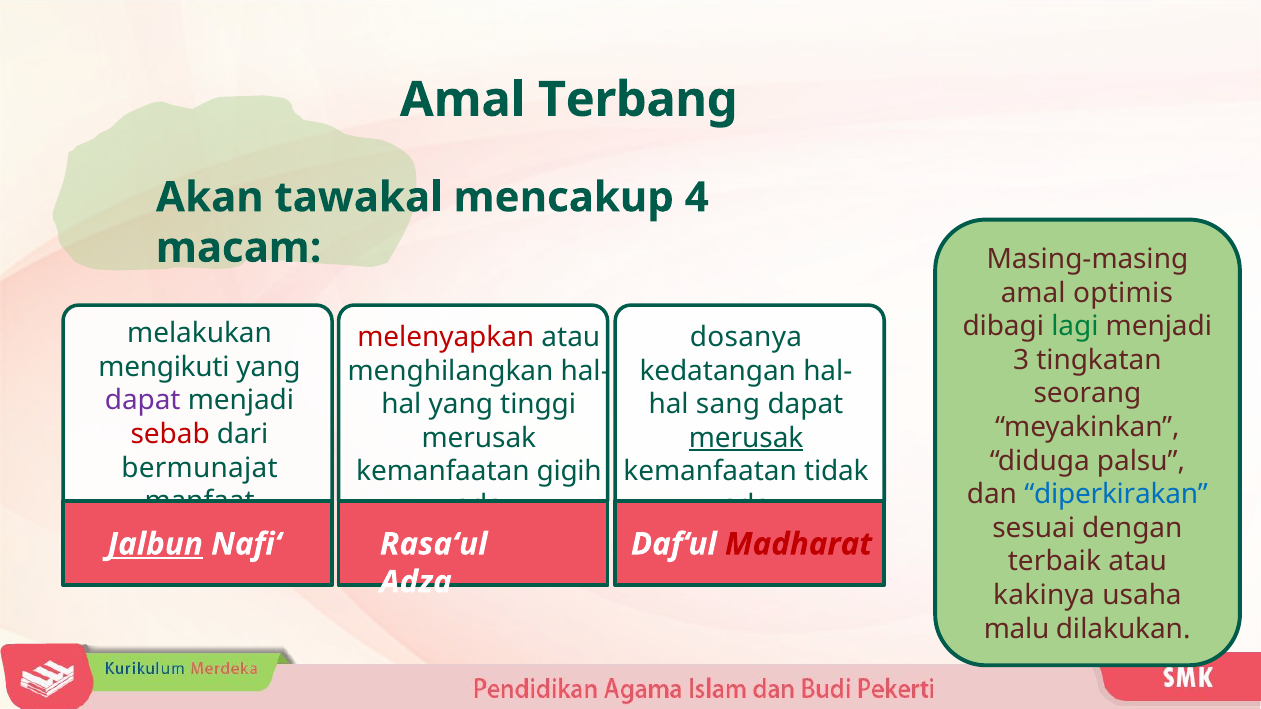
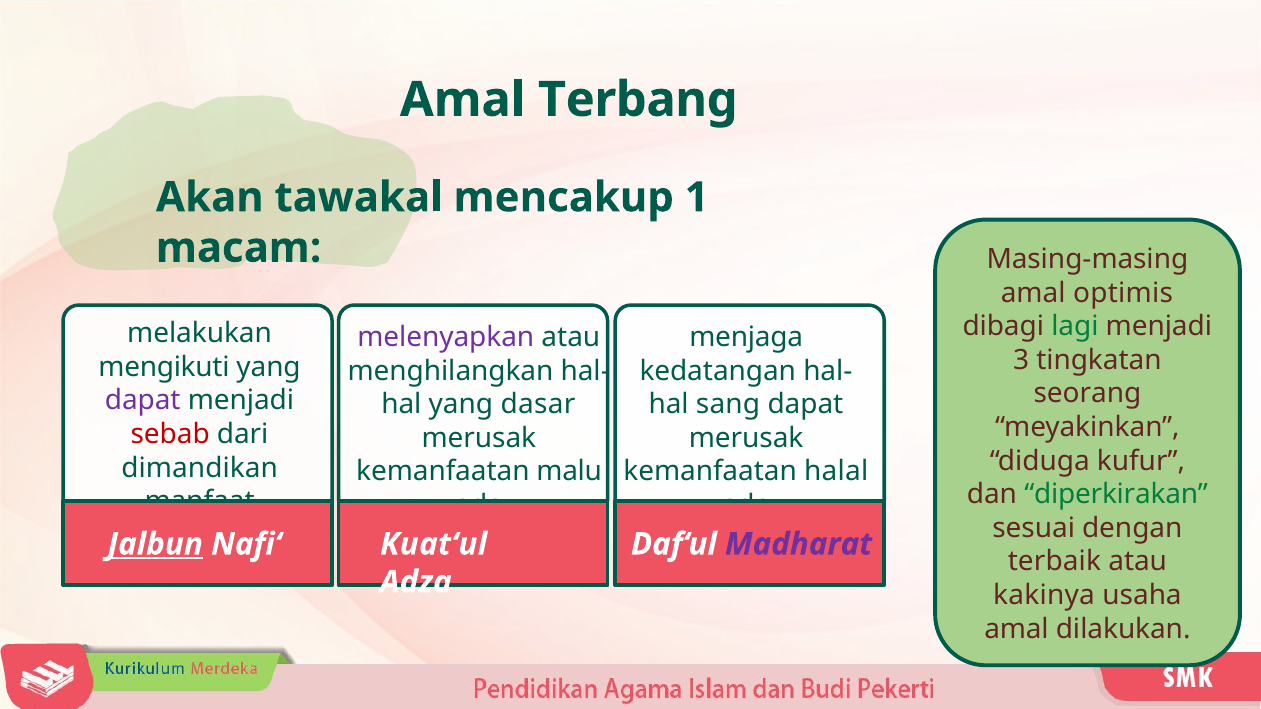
4: 4 -> 1 (697, 198)
melenyapkan colour: red -> purple (446, 338)
dosanya: dosanya -> menjaga (746, 338)
tinggi: tinggi -> dasar (538, 405)
merusak underline: present -> none (746, 438)
palsu: palsu -> kufur (1141, 461)
bermunajat: bermunajat -> dimandikan (200, 468)
gigih: gigih -> malu (569, 472)
tidak: tidak -> halal (836, 472)
diperkirakan colour: blue -> green (1116, 495)
Rasa‘ul: Rasa‘ul -> Kuat‘ul (434, 544)
Madharat colour: red -> purple (799, 544)
malu: malu -> amal (1017, 629)
